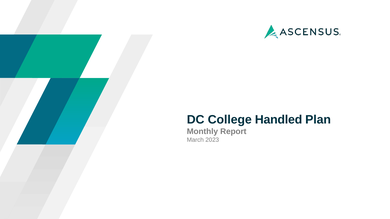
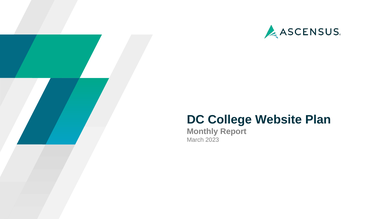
Handled: Handled -> Website (278, 120)
